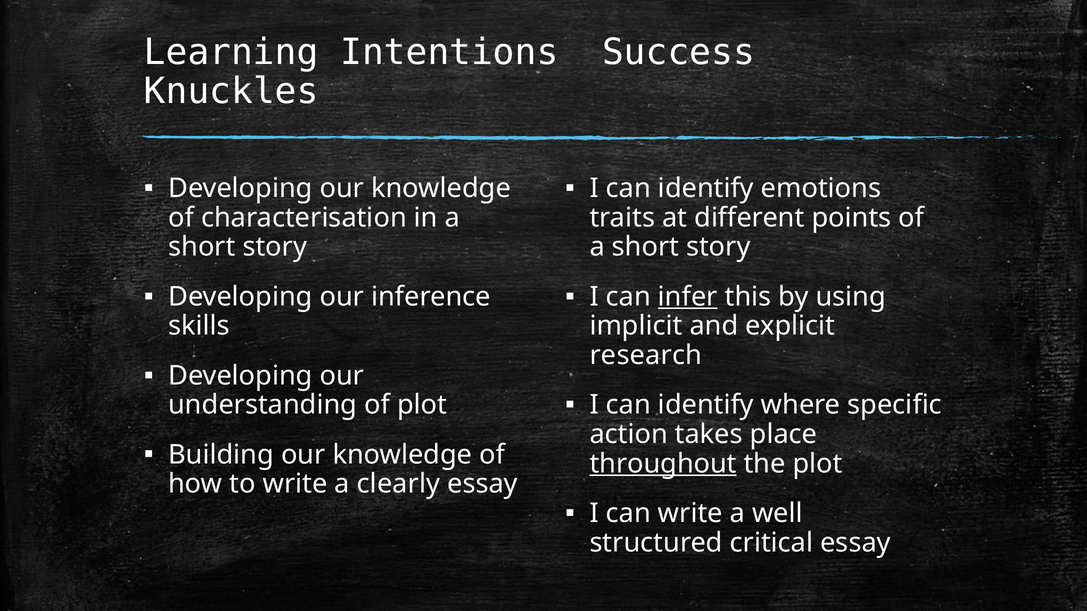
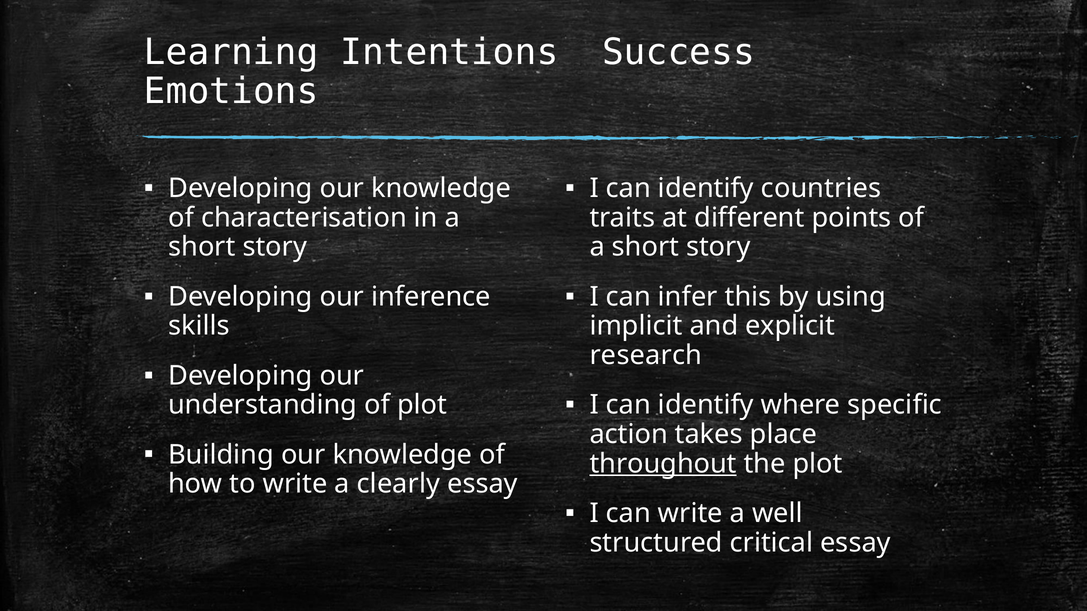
Knuckles: Knuckles -> Emotions (231, 92)
emotions: emotions -> countries (821, 189)
infer underline: present -> none (688, 297)
